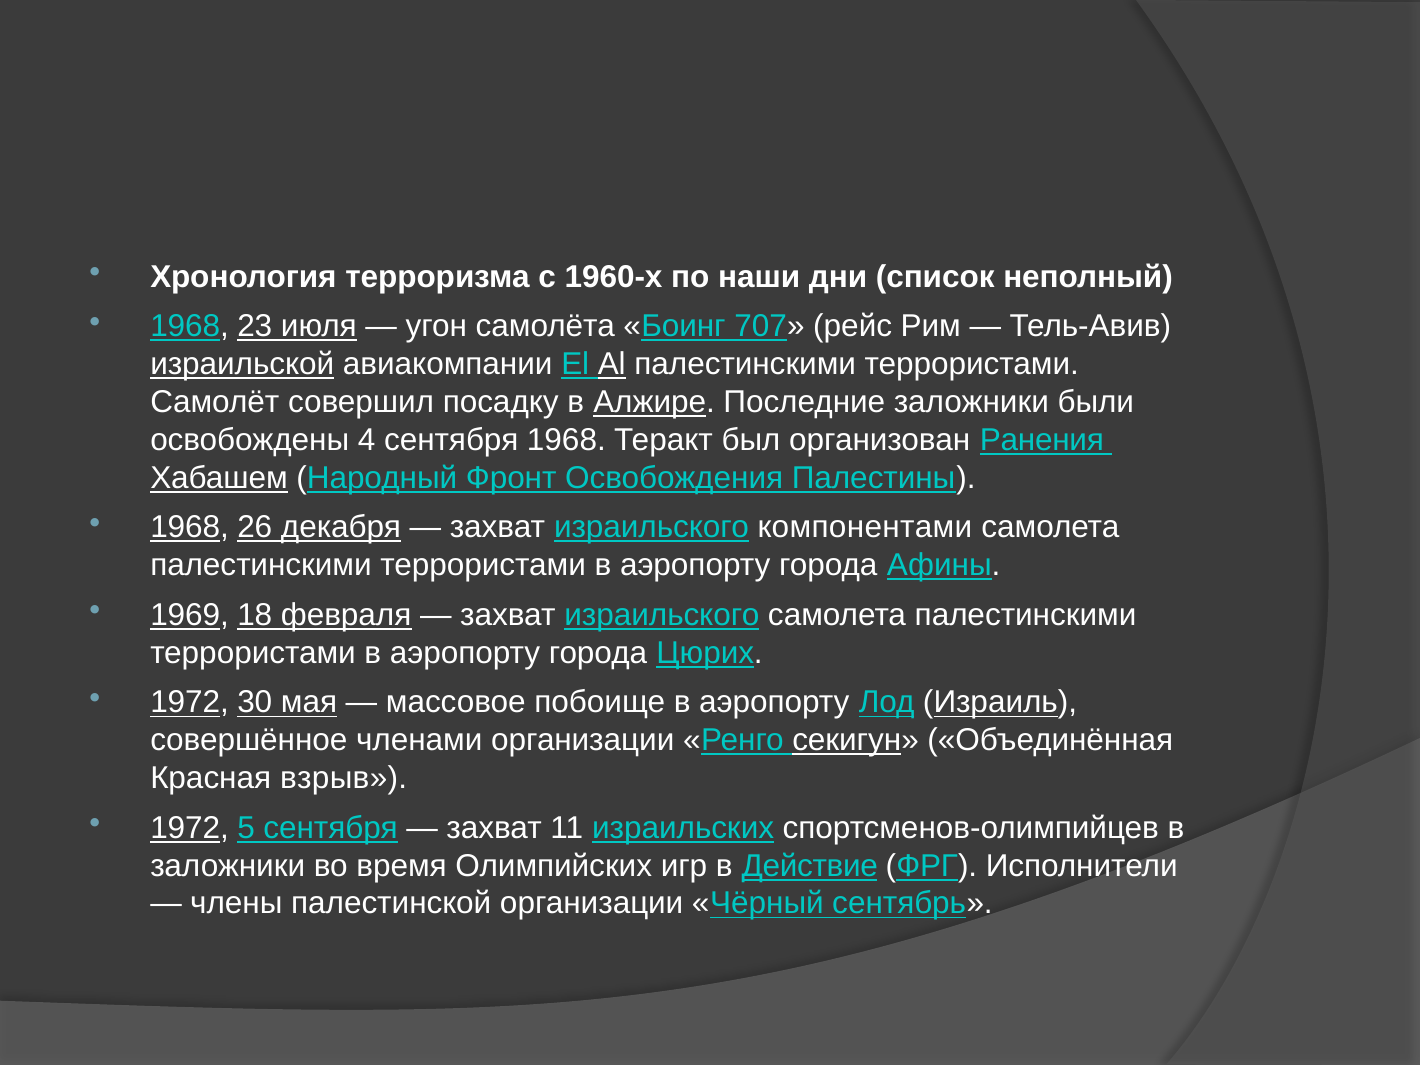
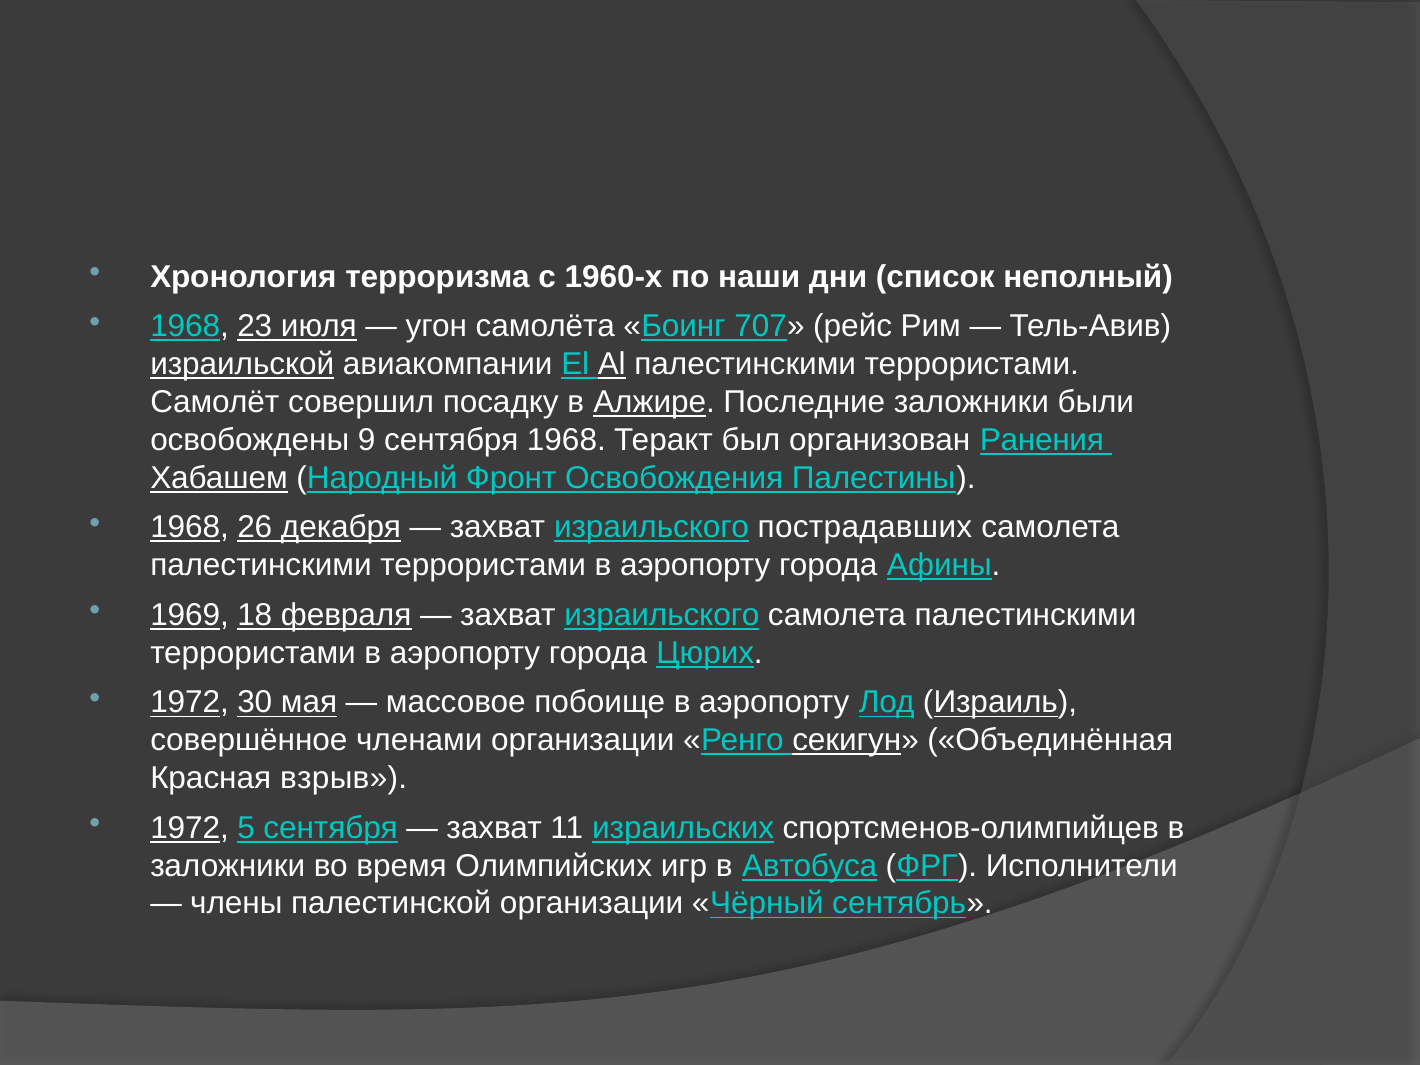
4: 4 -> 9 (367, 440)
компонентами: компонентами -> пострадавших (865, 527)
Действие: Действие -> Автобуса (810, 866)
